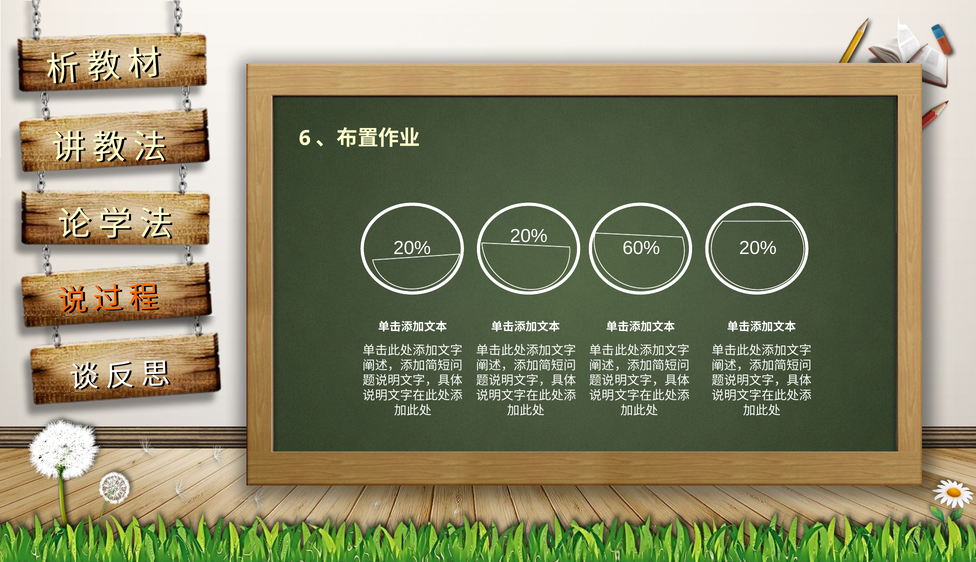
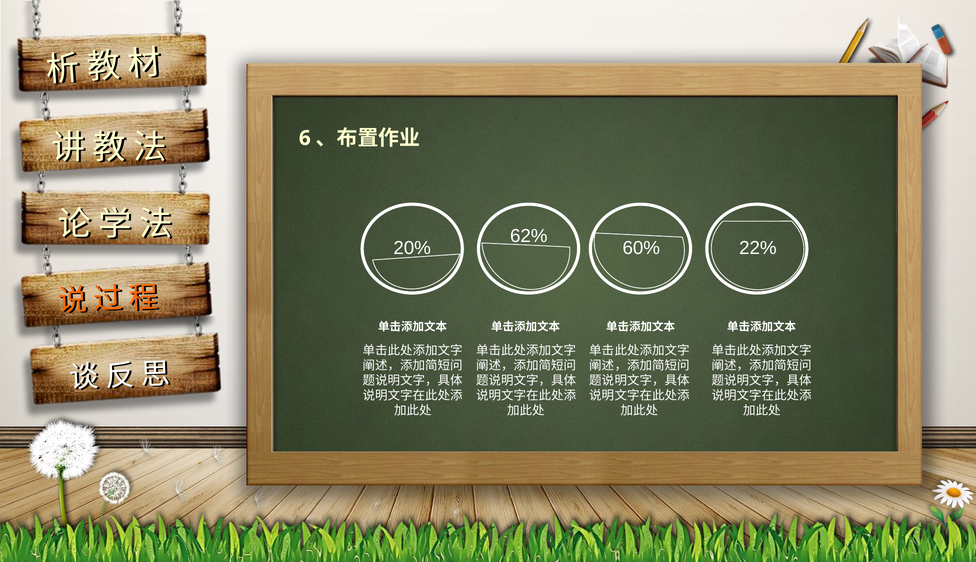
20%: 20% -> 62% (529, 236)
60% 20%: 20% -> 22% (758, 248)
